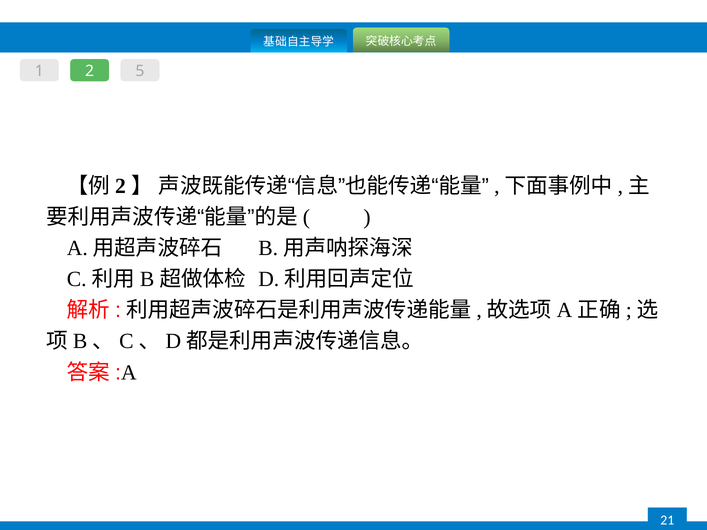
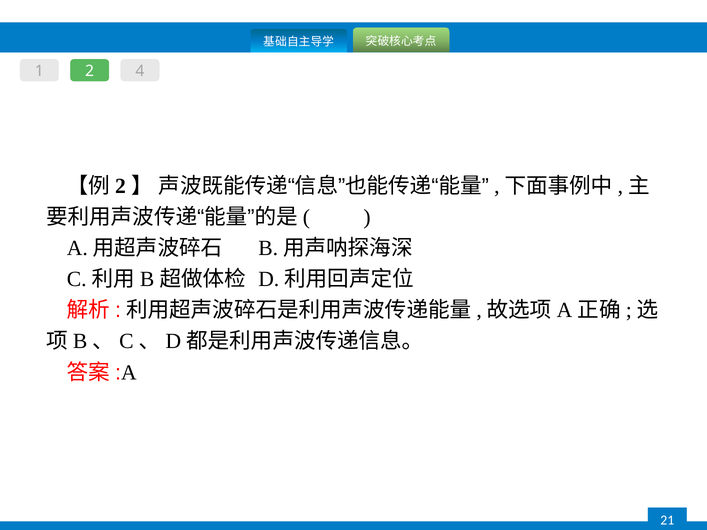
5: 5 -> 4 (140, 71)
